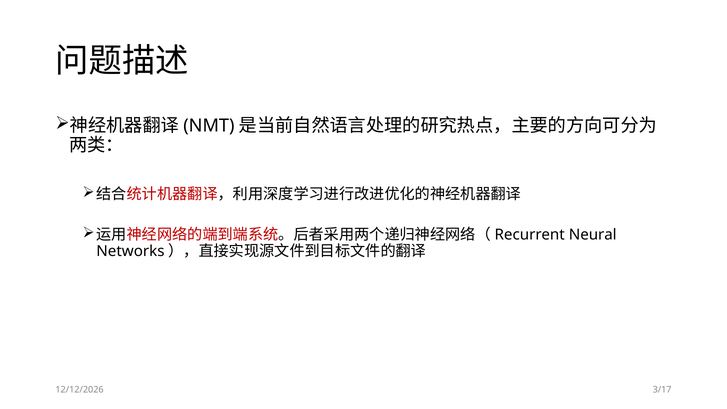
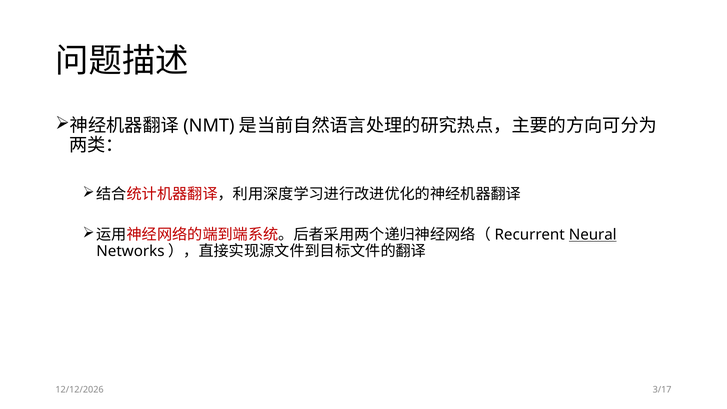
Neural underline: none -> present (593, 235)
